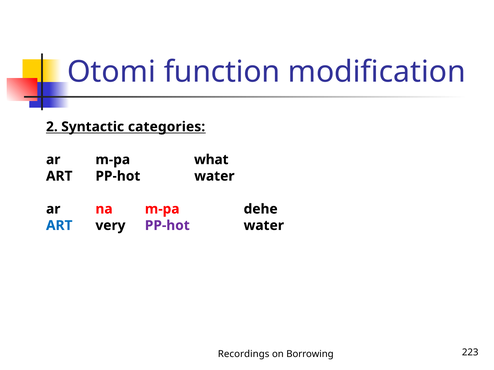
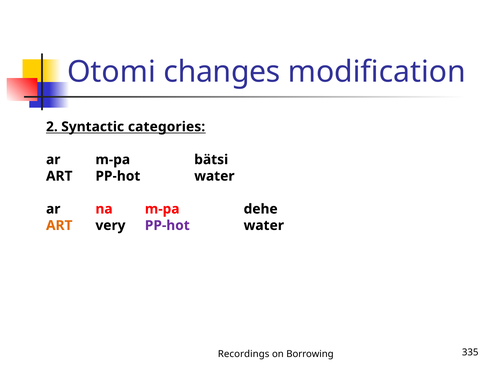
function: function -> changes (222, 72)
what: what -> bätsi (211, 160)
ART colour: blue -> orange (59, 226)
223: 223 -> 335 (470, 353)
